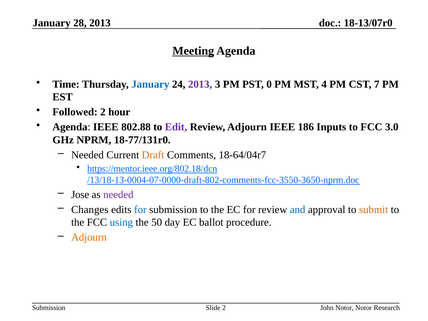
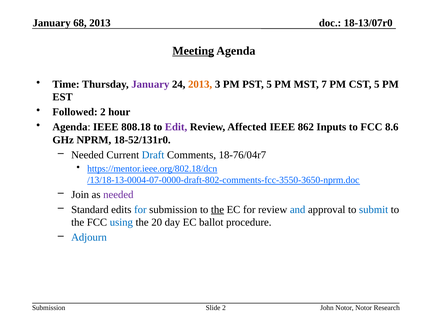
28: 28 -> 68 (80, 23)
January colour: blue -> purple (150, 84)
2013 colour: purple -> orange (200, 84)
PST 0: 0 -> 5 (269, 84)
4: 4 -> 7 (324, 84)
CST 7: 7 -> 5 (377, 84)
802.88: 802.88 -> 808.18 (136, 127)
Review Adjourn: Adjourn -> Affected (247, 127)
186: 186 -> 862 (306, 127)
3.0: 3.0 -> 8.6 (392, 127)
18-77/131r0: 18-77/131r0 -> 18-52/131r0 (142, 140)
Draft colour: orange -> blue (153, 155)
18-64/04r7: 18-64/04r7 -> 18-76/04r7 (242, 155)
Jose: Jose -> Join (80, 195)
Changes: Changes -> Standard (90, 210)
the underline: none -> present (218, 210)
submit colour: orange -> blue (374, 210)
50: 50 -> 20 (157, 222)
Adjourn colour: orange -> blue (89, 237)
